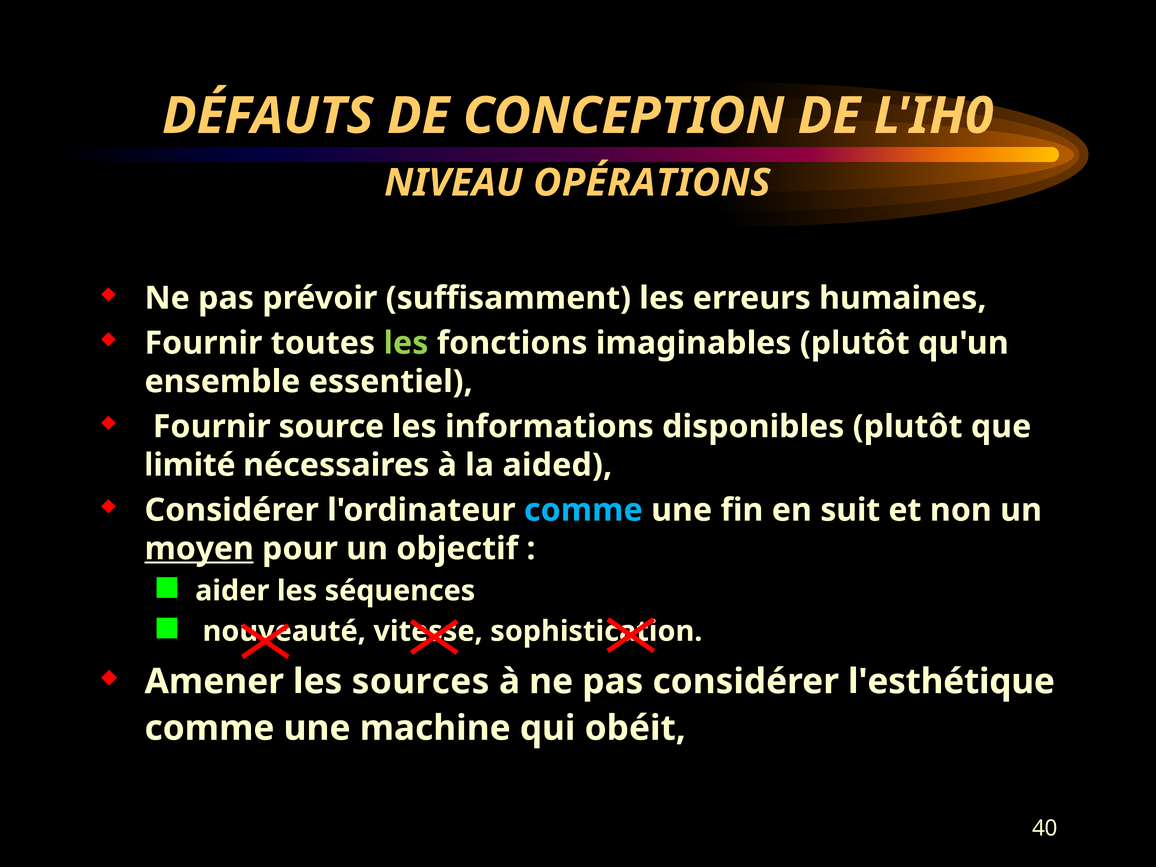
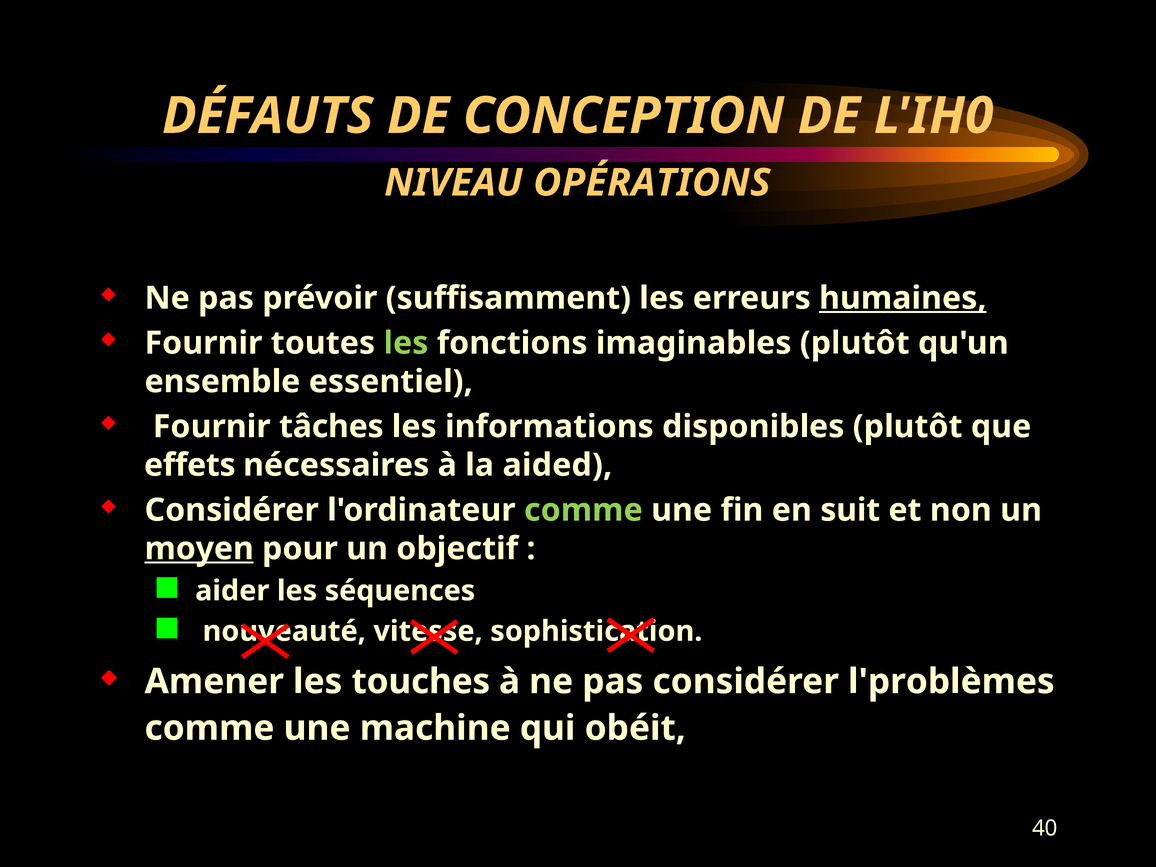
humaines underline: none -> present (903, 298)
source: source -> tâches (331, 427)
limité: limité -> effets (190, 465)
comme colour: light blue -> light green (583, 510)
sources: sources -> touches (421, 682)
l'esthétique: l'esthétique -> l'problèmes (951, 682)
